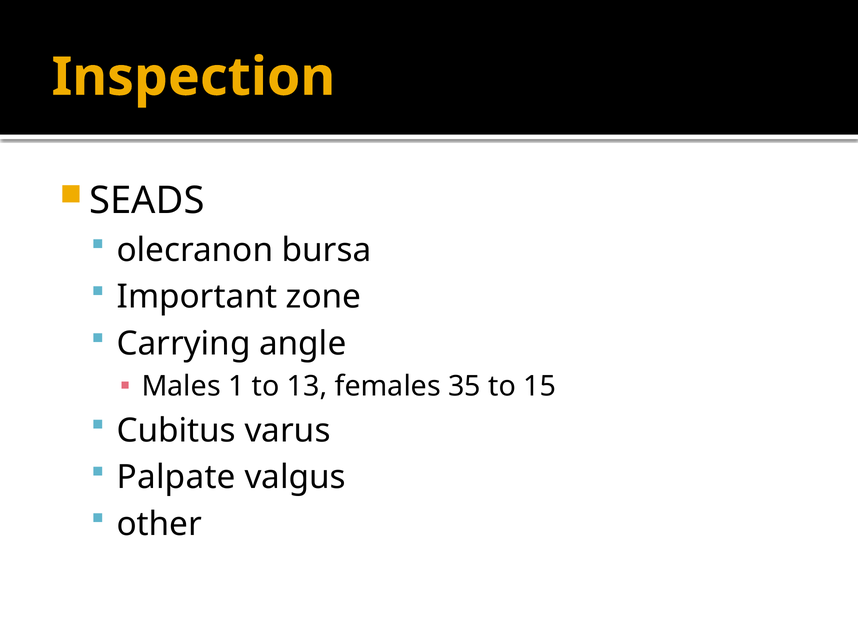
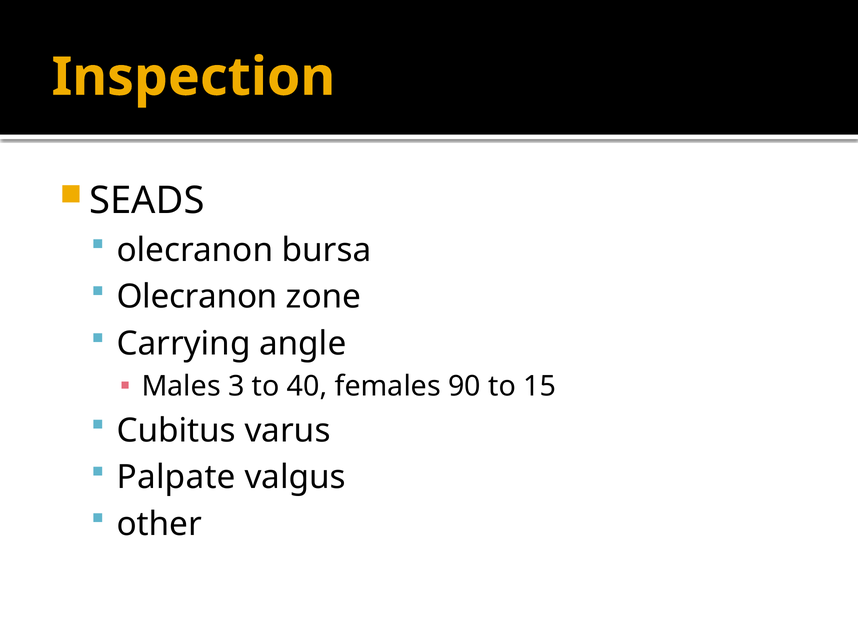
Important: Important -> Olecranon (197, 297)
1: 1 -> 3 (236, 386)
13: 13 -> 40 (307, 386)
35: 35 -> 90 (464, 386)
